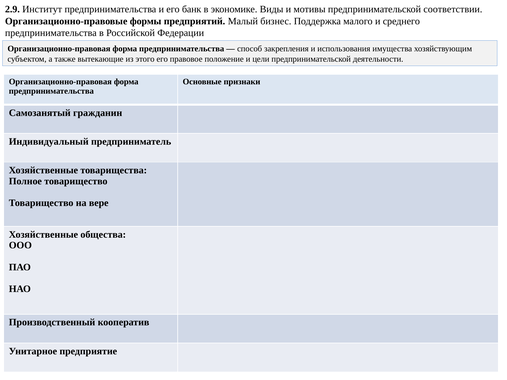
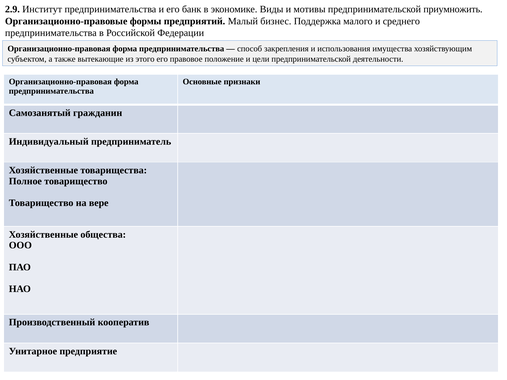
соответствии: соответствии -> приумножить (453, 9)
